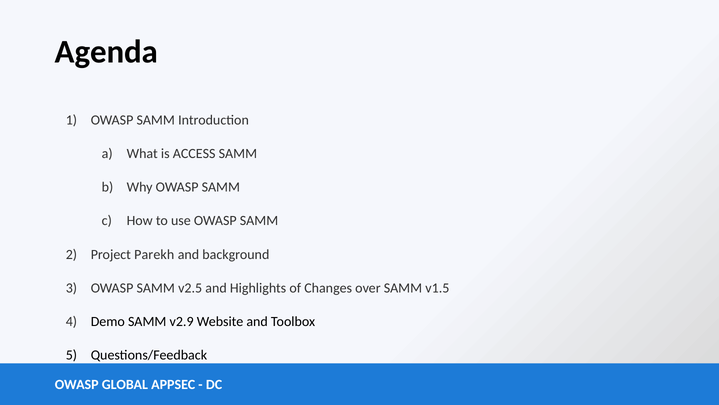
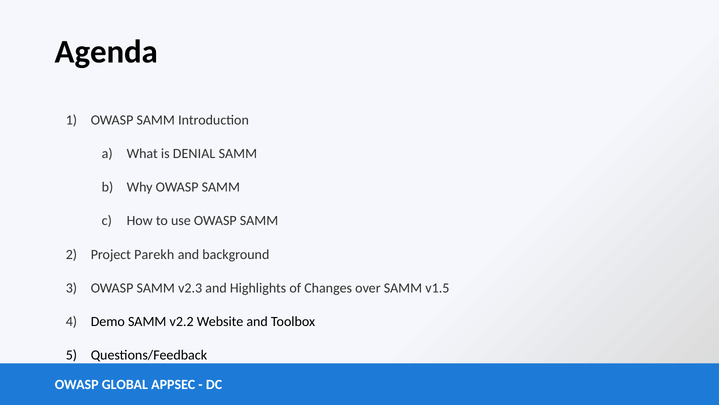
ACCESS: ACCESS -> DENIAL (194, 153)
v2.5: v2.5 -> v2.3 (190, 288)
v2.9: v2.9 -> v2.2 (182, 321)
